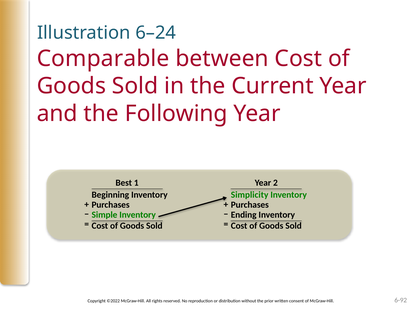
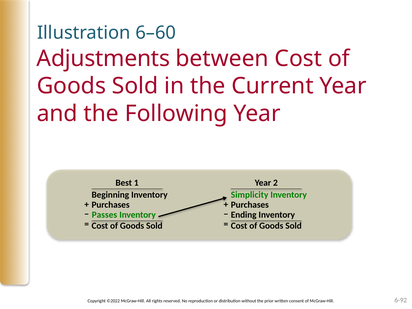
6–24: 6–24 -> 6–60 (156, 33)
Comparable: Comparable -> Adjustments (103, 59)
Simple: Simple -> Passes (104, 215)
